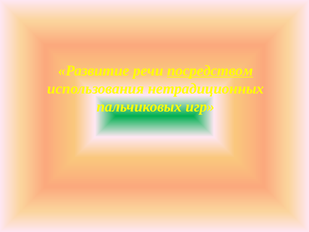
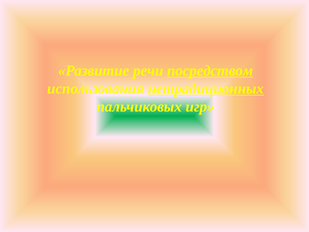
нетрадиционных underline: none -> present (206, 89)
